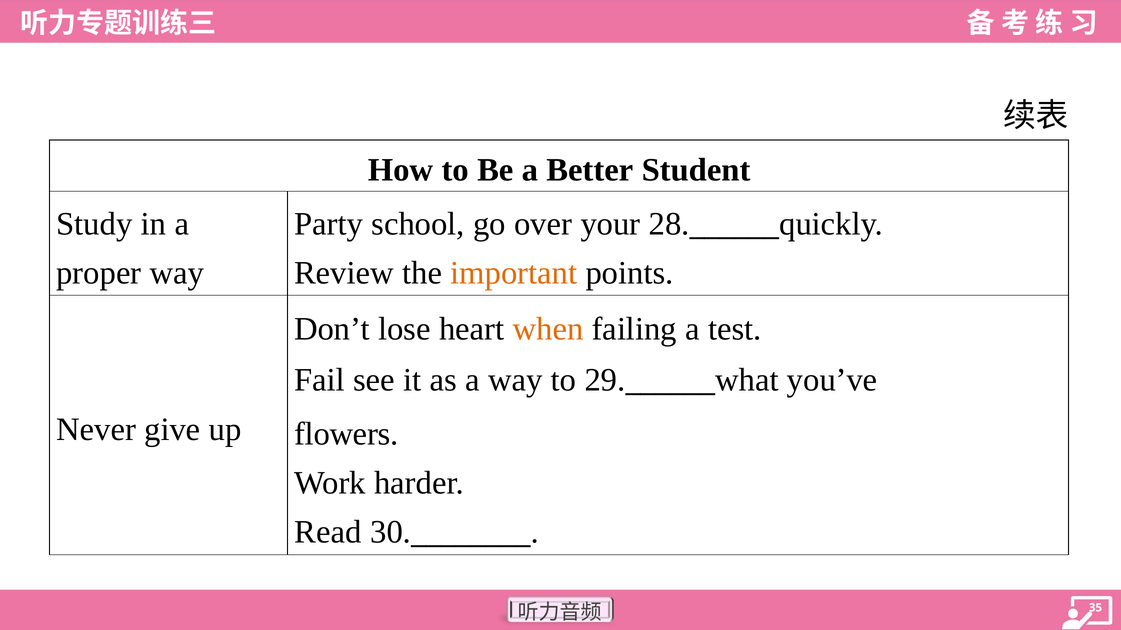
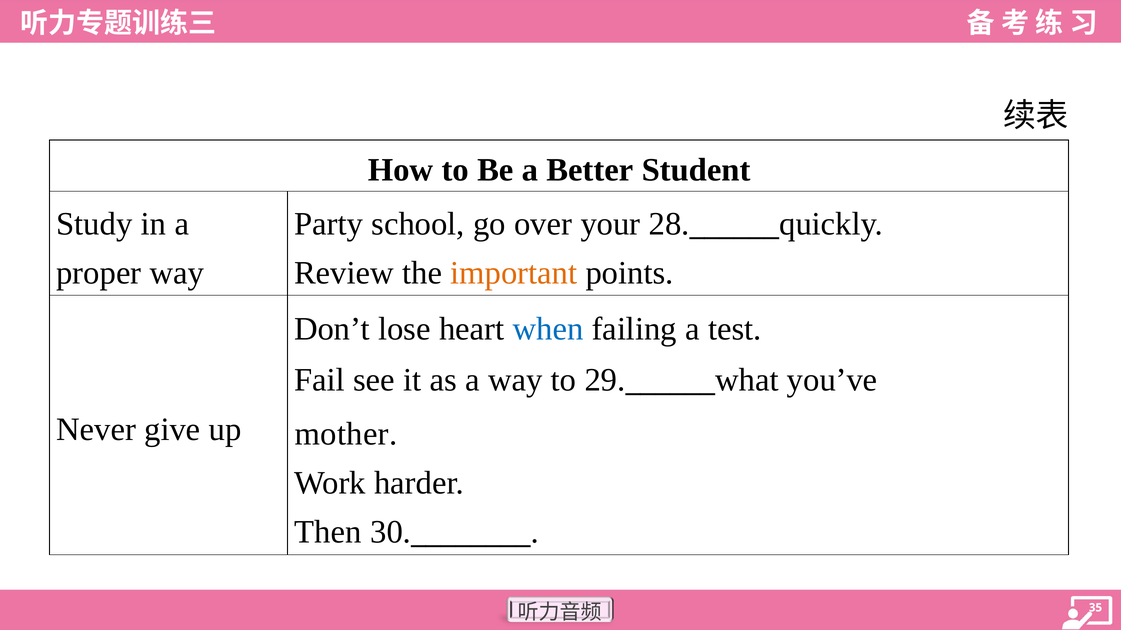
when colour: orange -> blue (548, 329)
flowers: flowers -> mother (346, 434)
Read: Read -> Then (328, 532)
